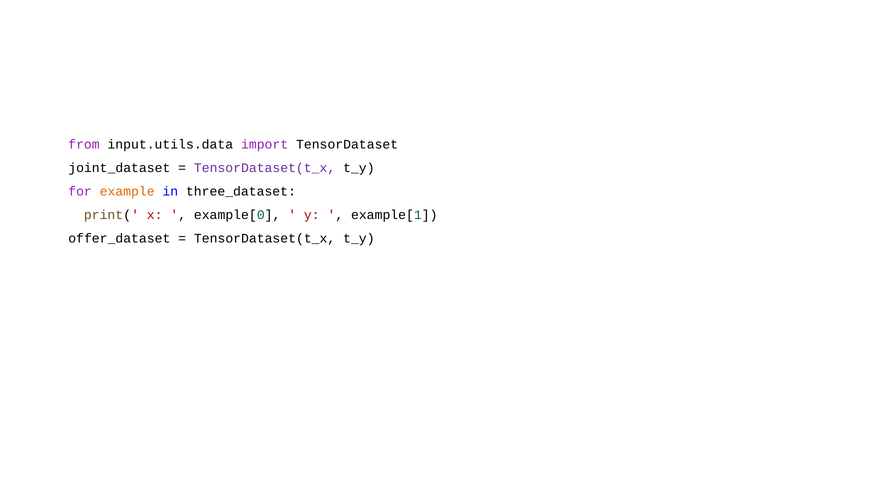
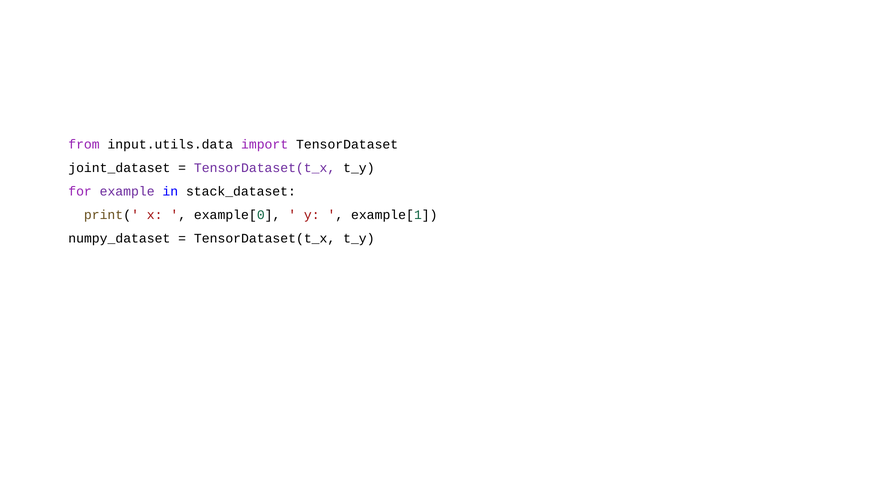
example colour: orange -> purple (127, 191)
three_dataset: three_dataset -> stack_dataset (241, 191)
offer_dataset: offer_dataset -> numpy_dataset (119, 238)
